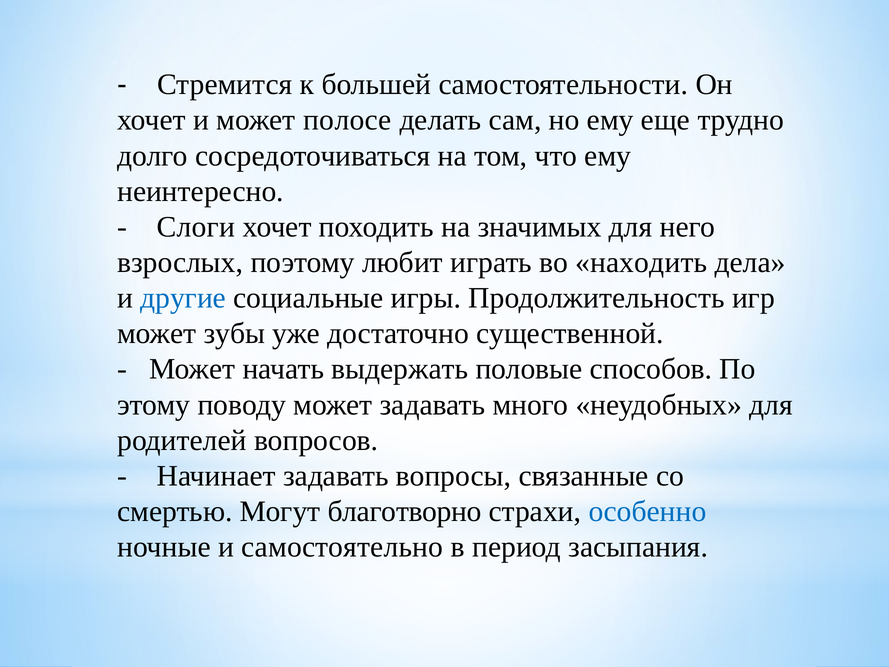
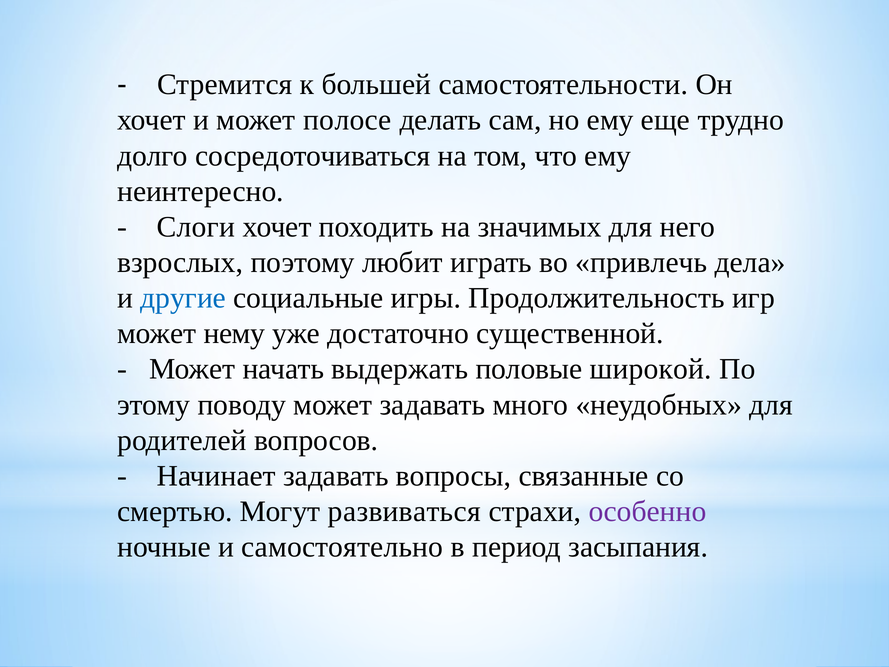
находить: находить -> привлечь (641, 262)
зубы: зубы -> нему (234, 333)
способов: способов -> широкой (651, 369)
благотворно: благотворно -> развиваться (404, 511)
особенно colour: blue -> purple (648, 511)
